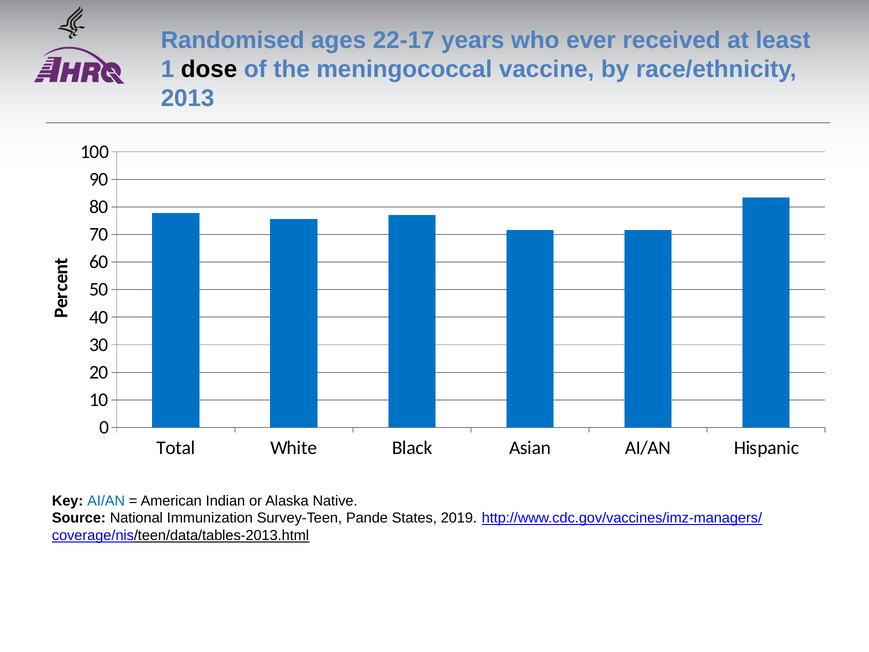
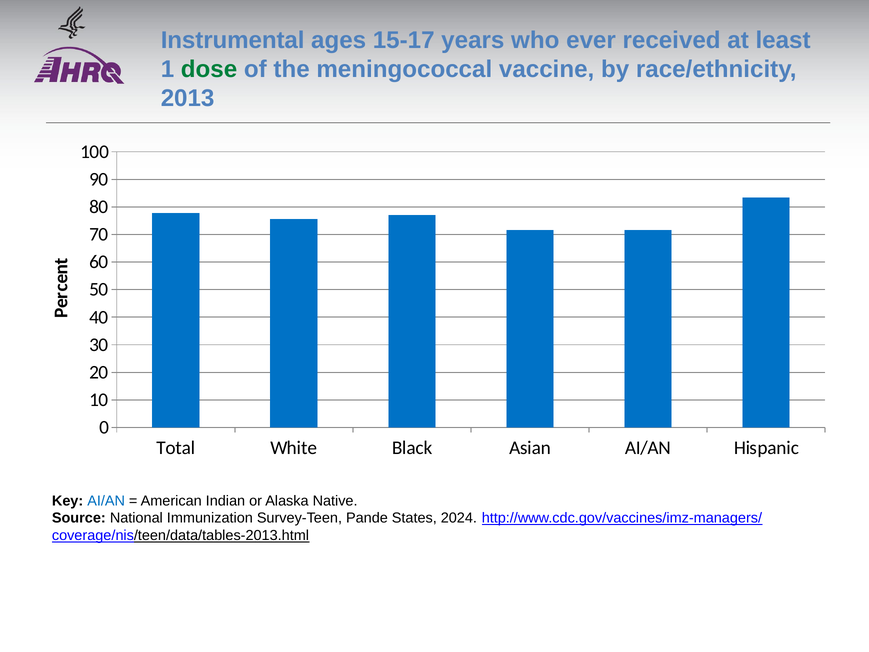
Randomised: Randomised -> Instrumental (233, 40)
22-17: 22-17 -> 15-17 (404, 40)
dose colour: black -> green (209, 69)
2019: 2019 -> 2024 (459, 518)
